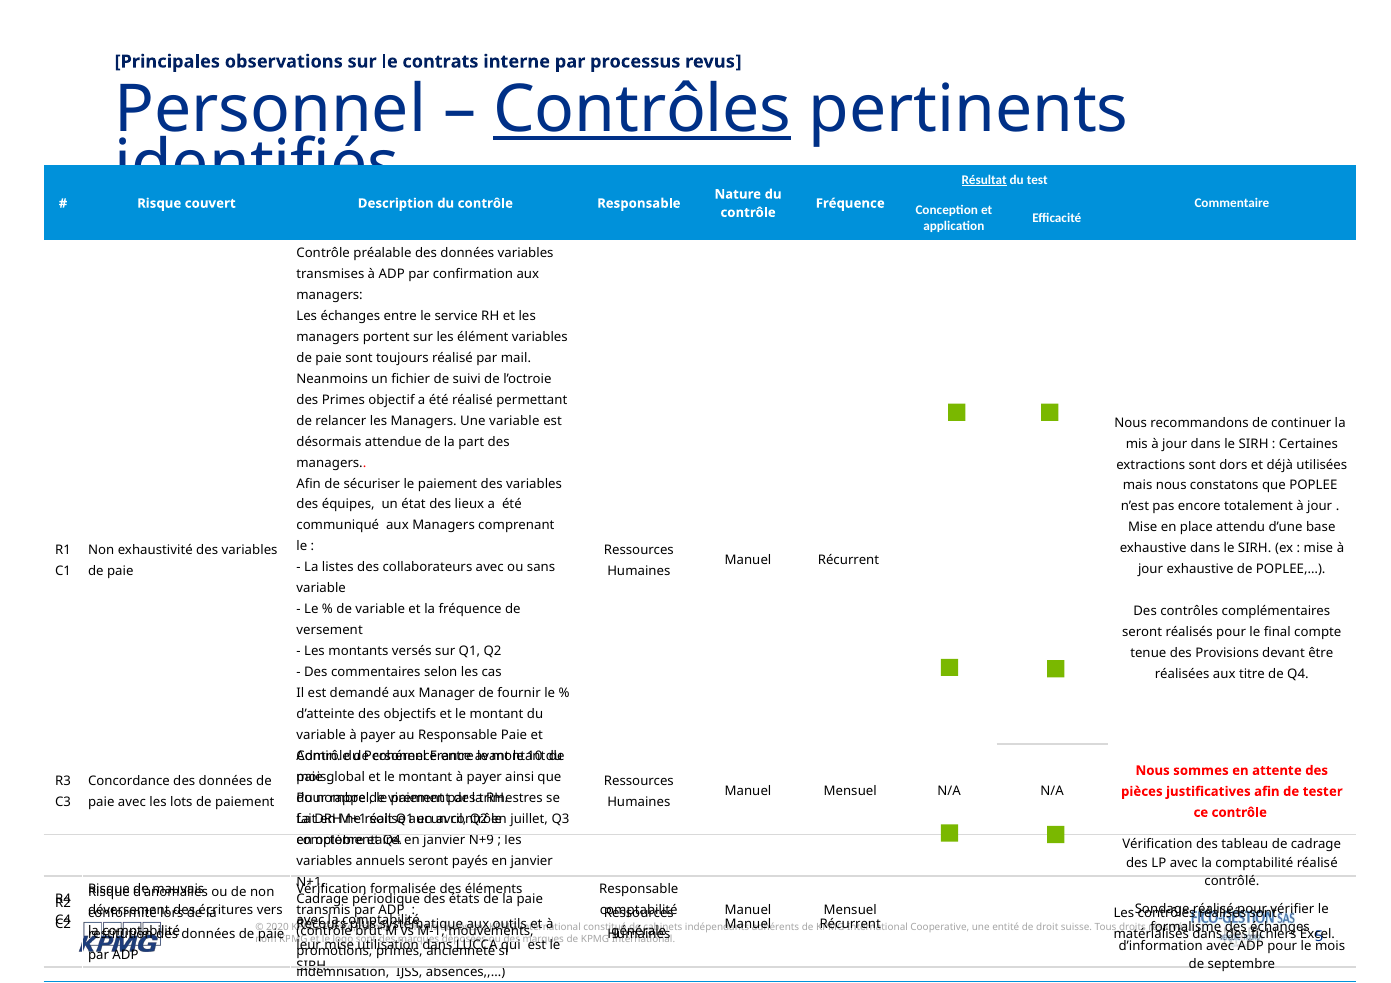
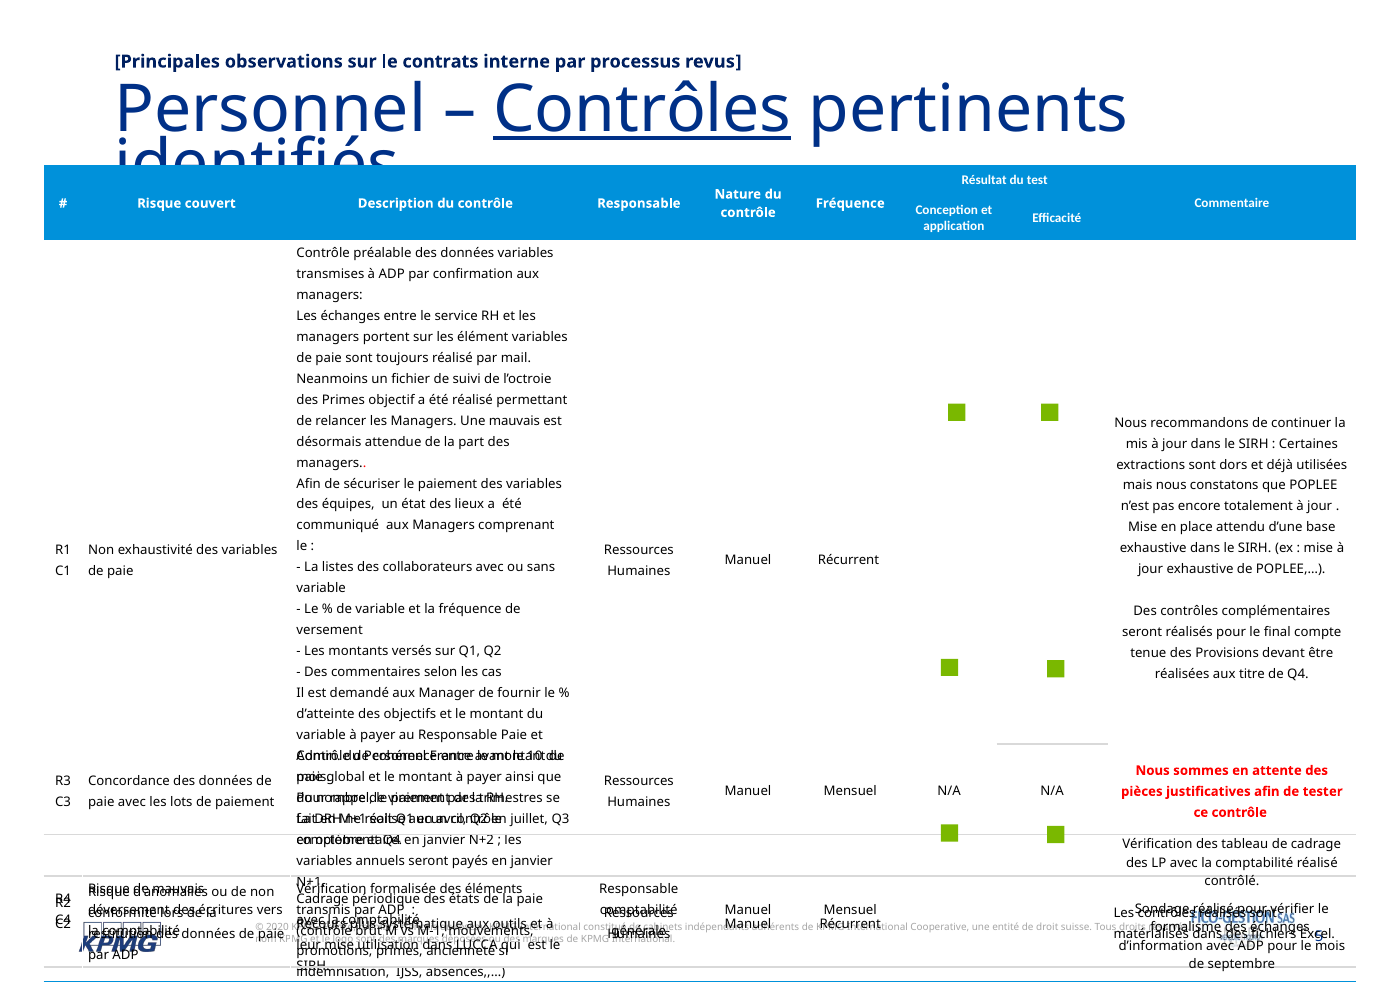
Résultat underline: present -> none (984, 180)
Une variable: variable -> mauvais (514, 421)
N+9: N+9 -> N+2 (481, 841)
